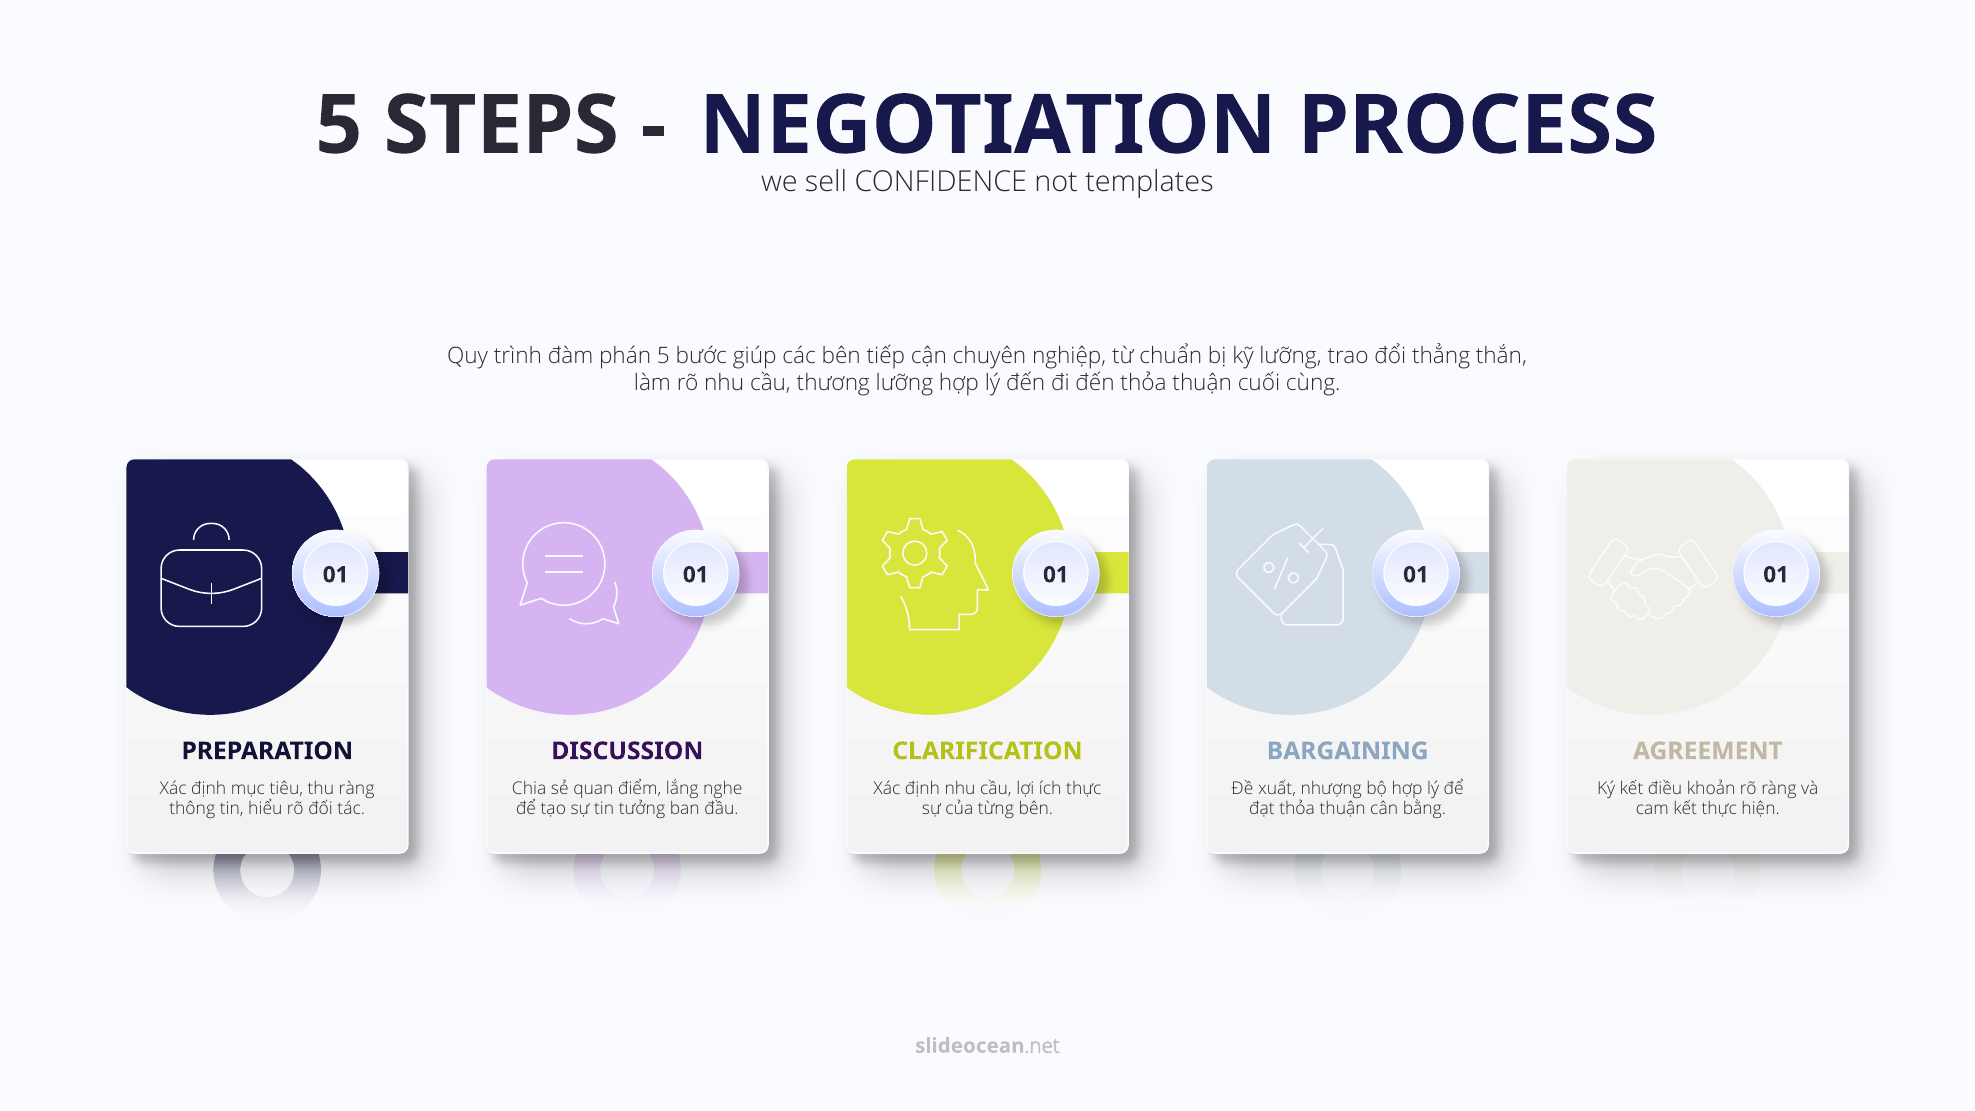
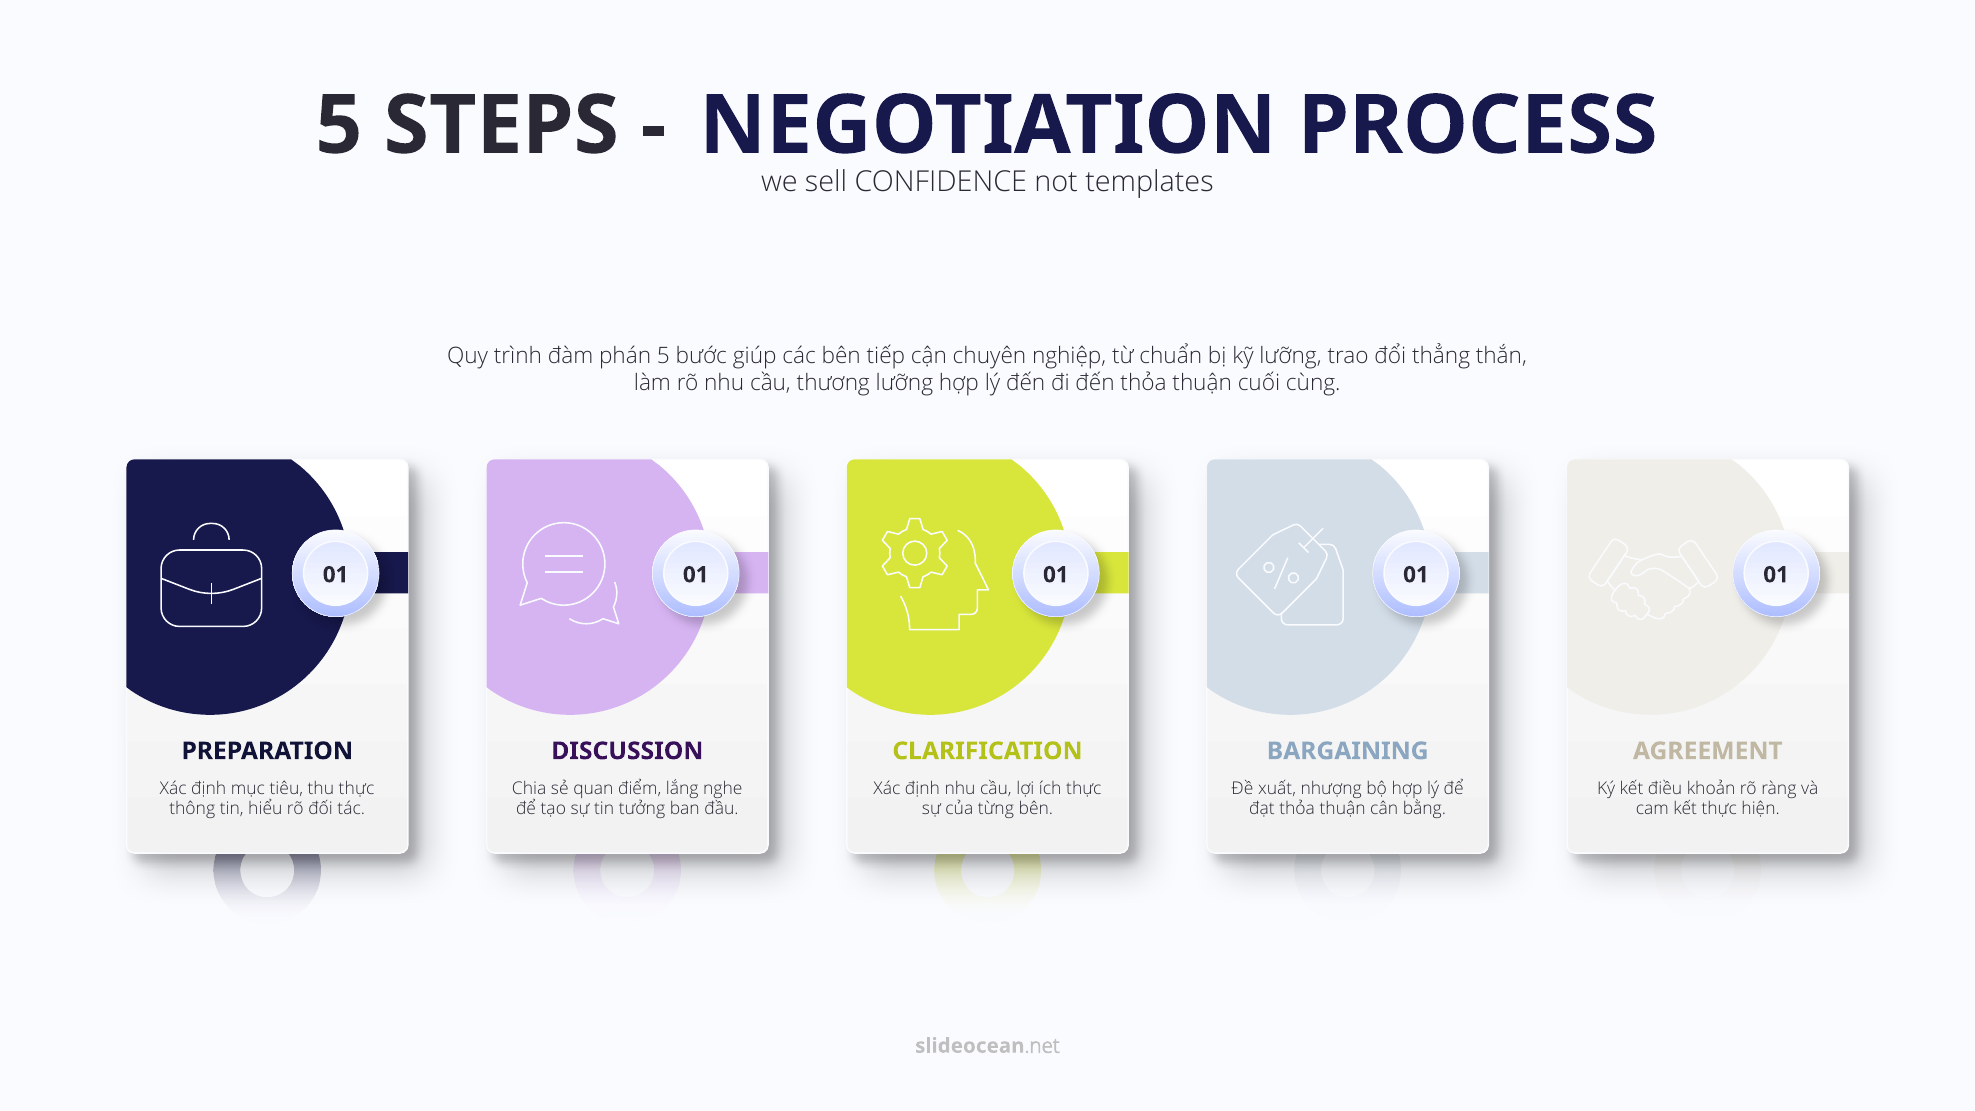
thu ràng: ràng -> thực (357, 788)
